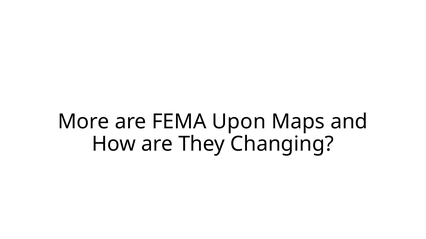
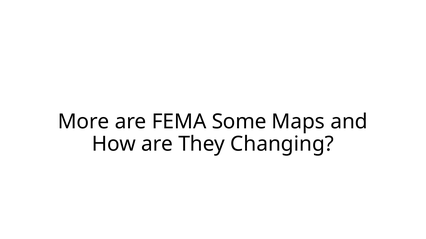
Upon: Upon -> Some (239, 122)
